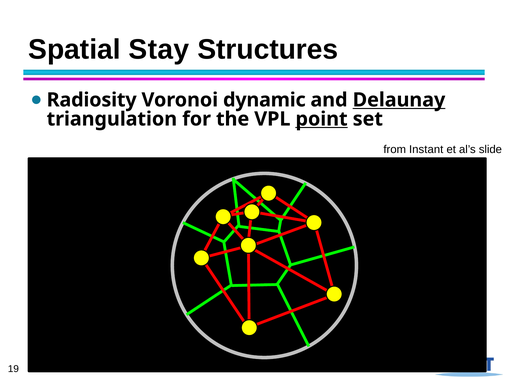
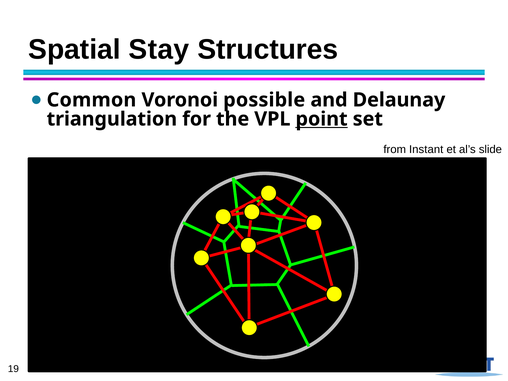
Radiosity: Radiosity -> Common (91, 100)
dynamic: dynamic -> possible (264, 100)
Delaunay underline: present -> none (399, 100)
